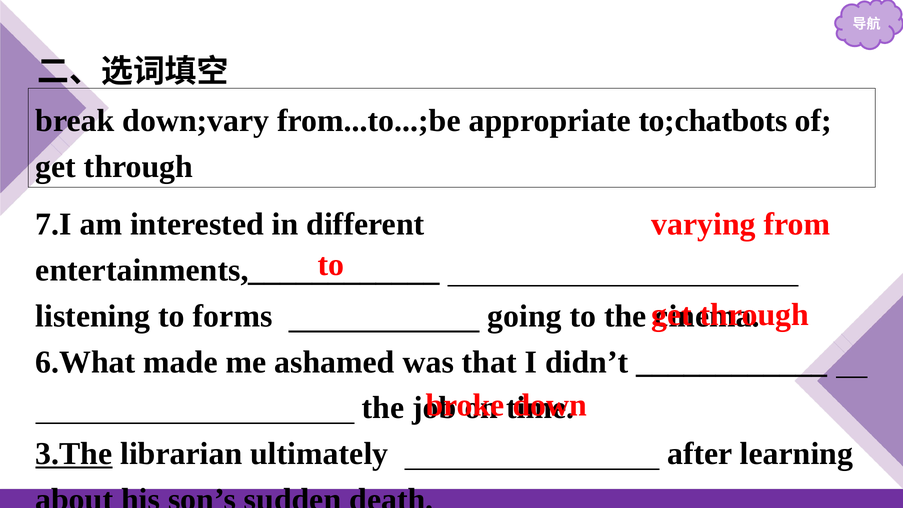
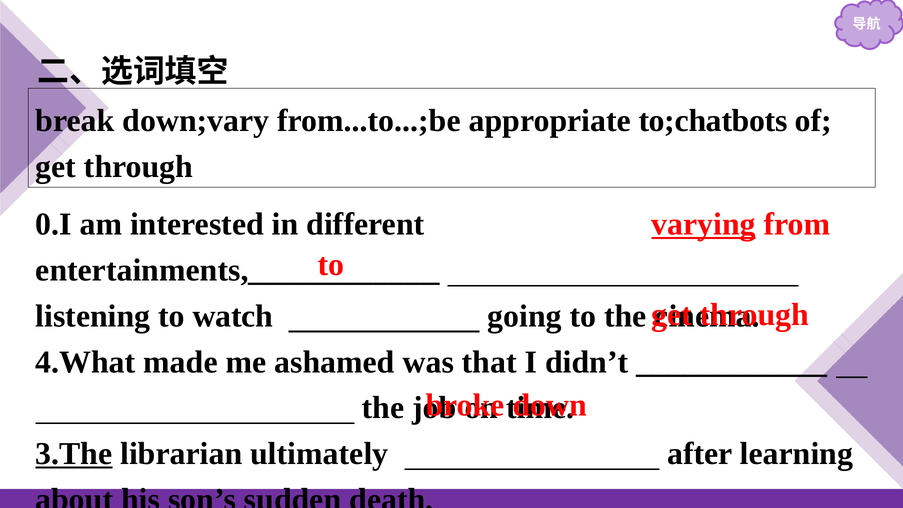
7.I: 7.I -> 0.I (54, 224)
varying underline: none -> present (703, 224)
forms: forms -> watch (233, 316)
6.What: 6.What -> 4.What (85, 362)
